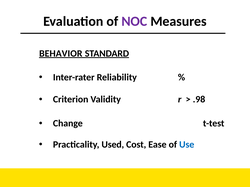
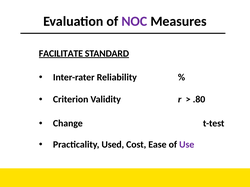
BEHAVIOR: BEHAVIOR -> FACILITATE (61, 54)
.98: .98 -> .80 (199, 100)
Use colour: blue -> purple (187, 145)
